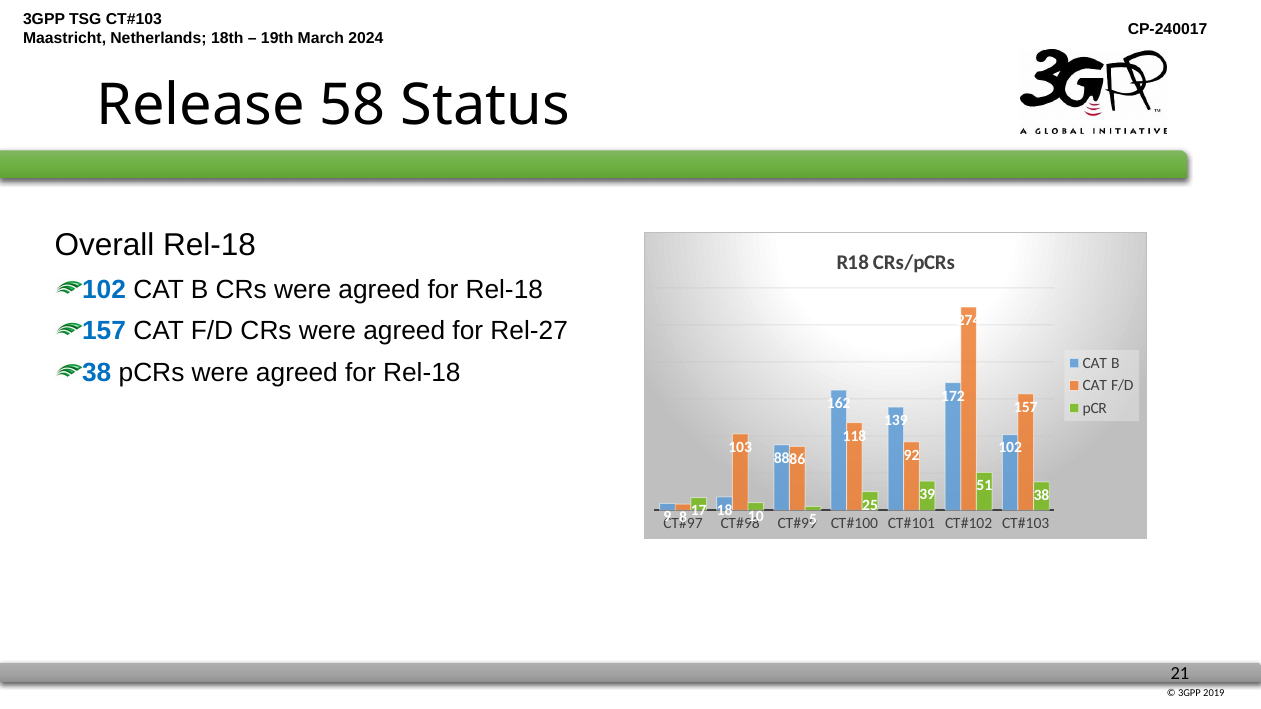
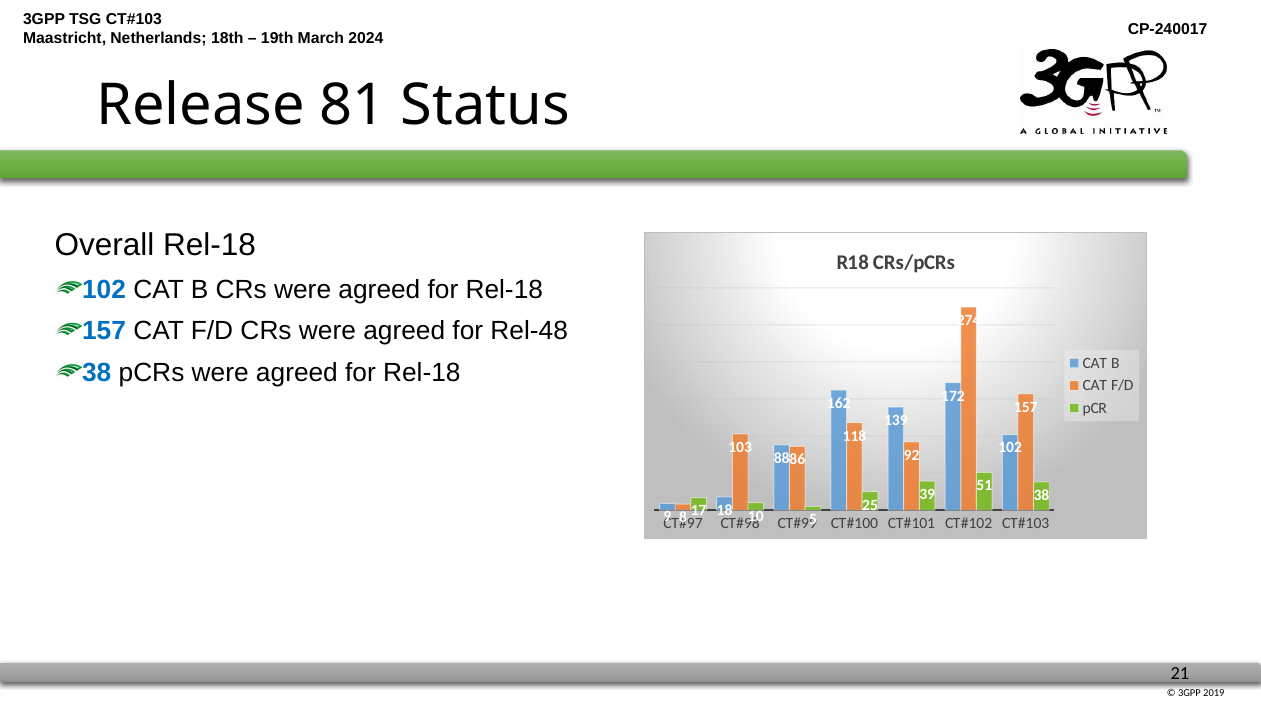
58: 58 -> 81 (353, 106)
Rel-27: Rel-27 -> Rel-48 (529, 331)
